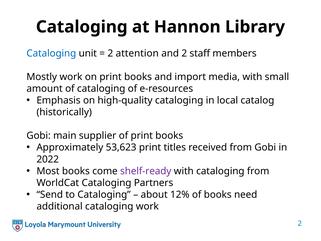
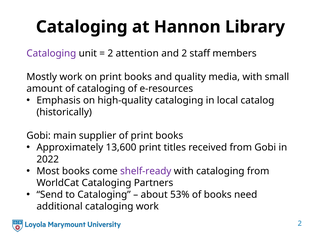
Cataloging colour: blue -> purple (51, 53)
import: import -> quality (190, 77)
53,623: 53,623 -> 13,600 (121, 147)
12%: 12% -> 53% (180, 194)
